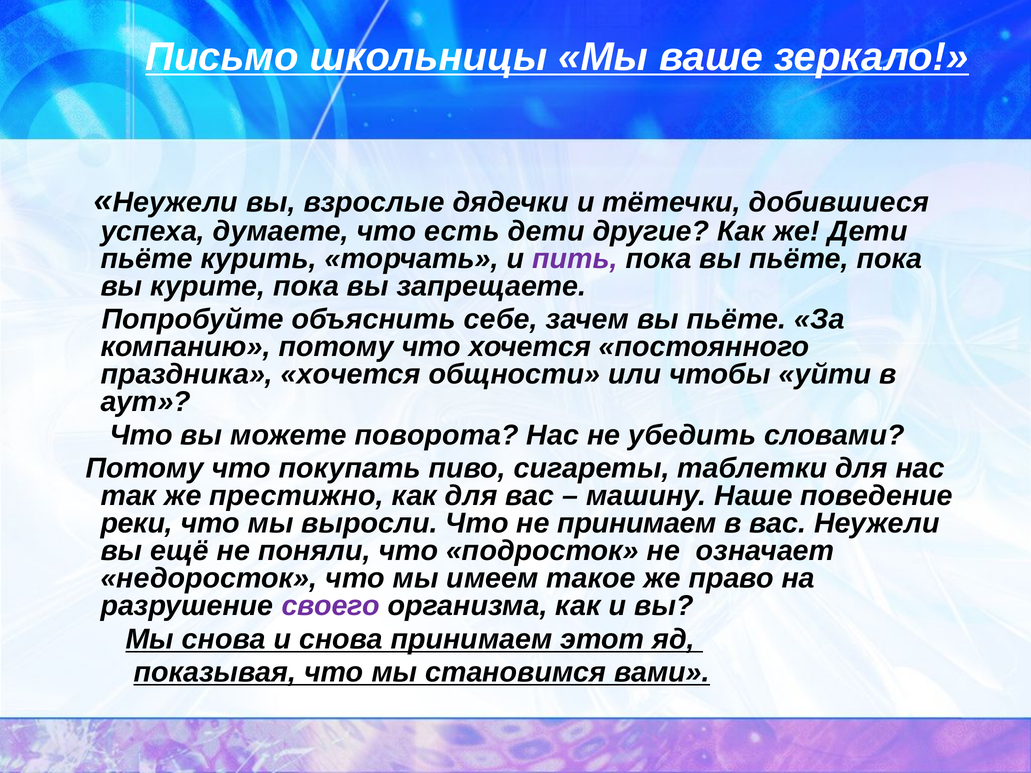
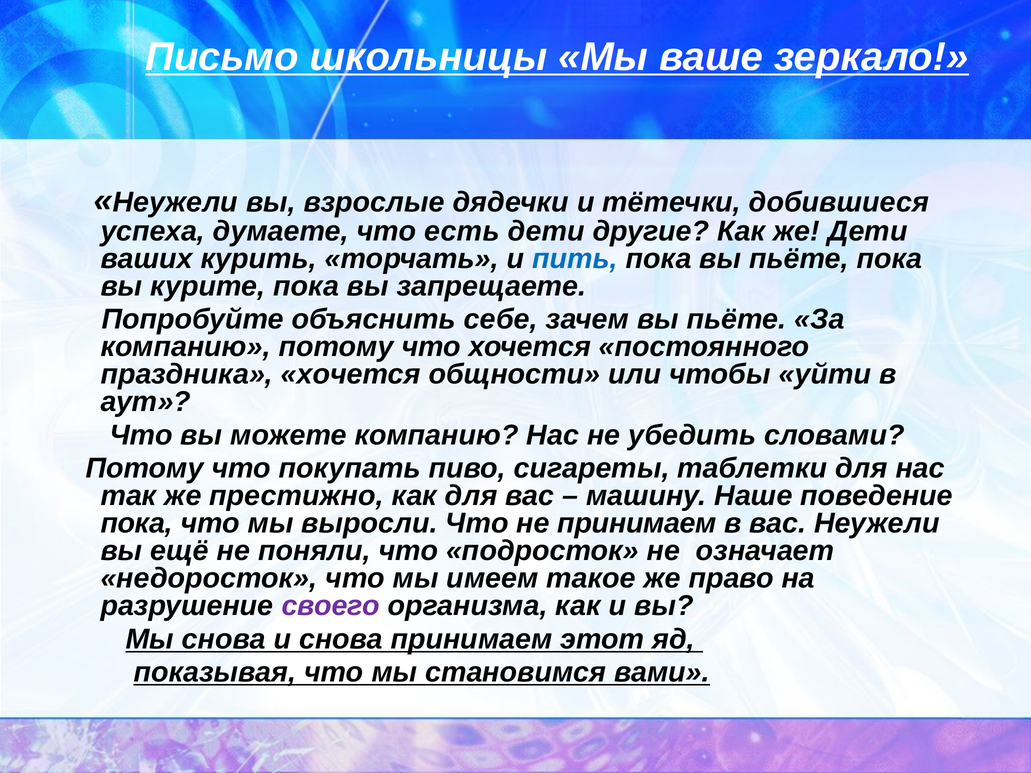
пьёте: пьёте -> ваших (147, 259)
пить colour: purple -> blue (575, 259)
можете поворота: поворота -> компанию (437, 435)
реки: реки -> пока (137, 523)
